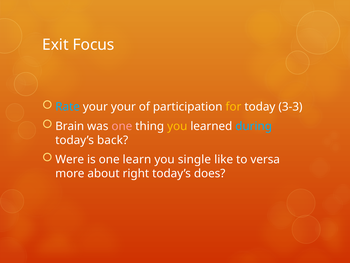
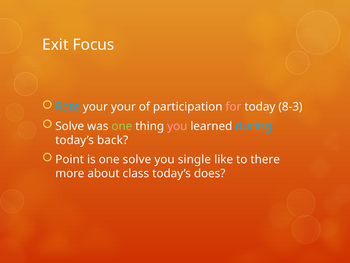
for colour: yellow -> pink (233, 107)
3-3: 3-3 -> 8-3 (290, 107)
Brain: Brain -> Solve (70, 126)
one colour: pink -> light green (122, 126)
you colour: yellow -> pink (177, 126)
Were: Were -> Point (70, 159)
one learn: learn -> solve (137, 159)
versa: versa -> there (265, 159)
right: right -> class (136, 173)
